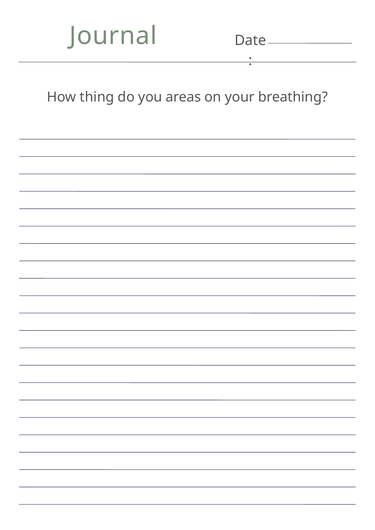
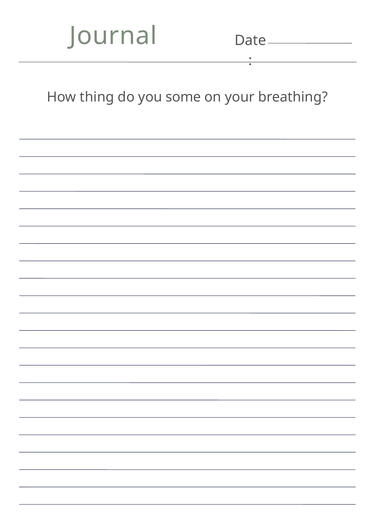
areas: areas -> some (183, 97)
